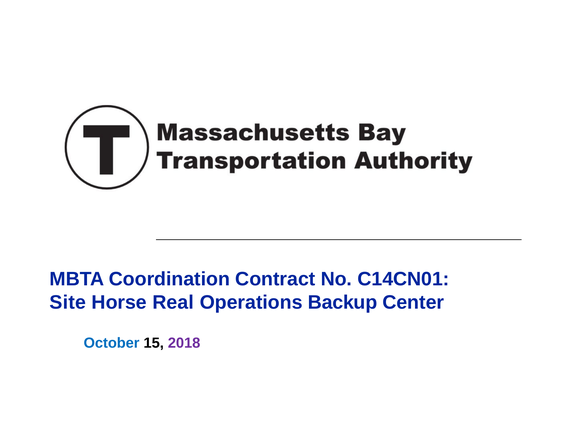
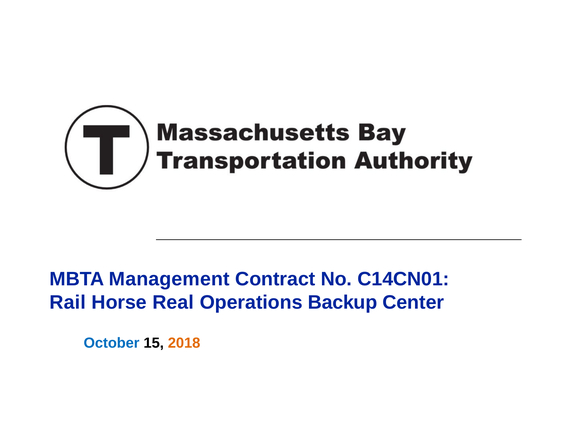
Coordination: Coordination -> Management (169, 279)
Site: Site -> Rail (68, 302)
2018 colour: purple -> orange (184, 343)
